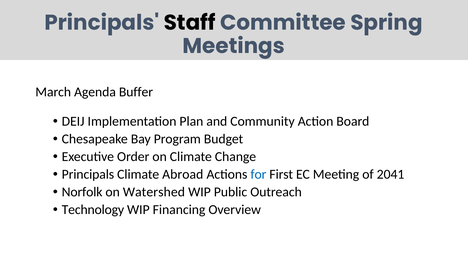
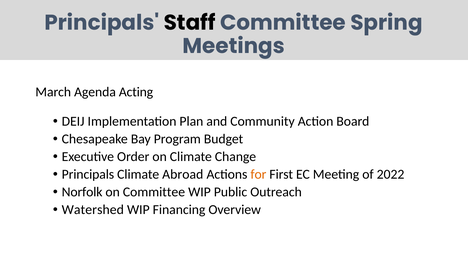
Buffer: Buffer -> Acting (136, 92)
for colour: blue -> orange (258, 175)
2041: 2041 -> 2022 (391, 175)
on Watershed: Watershed -> Committee (154, 192)
Technology: Technology -> Watershed (93, 210)
